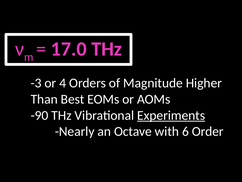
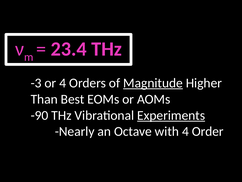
17.0: 17.0 -> 23.4 (69, 49)
Magnitude underline: none -> present (153, 83)
with 6: 6 -> 4 (185, 131)
